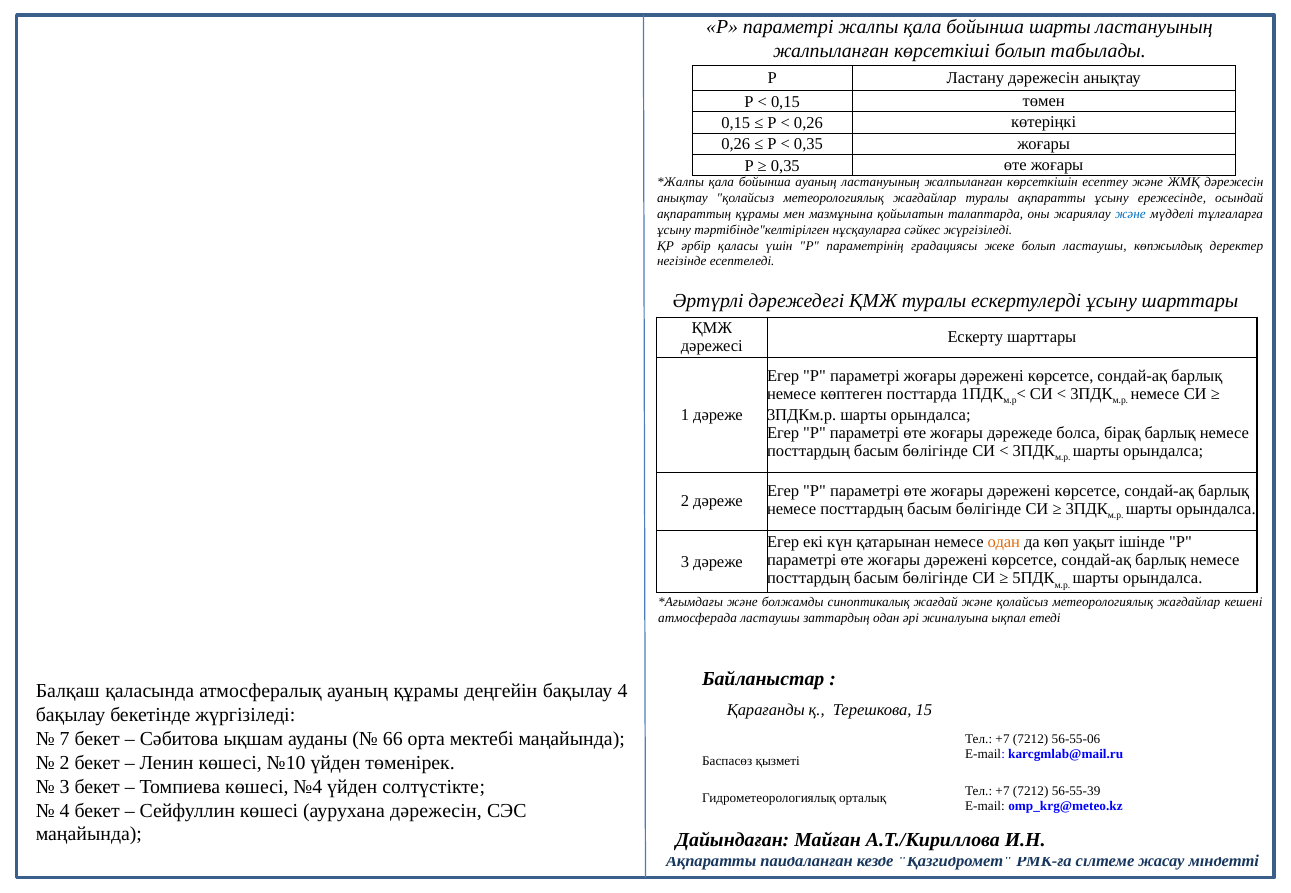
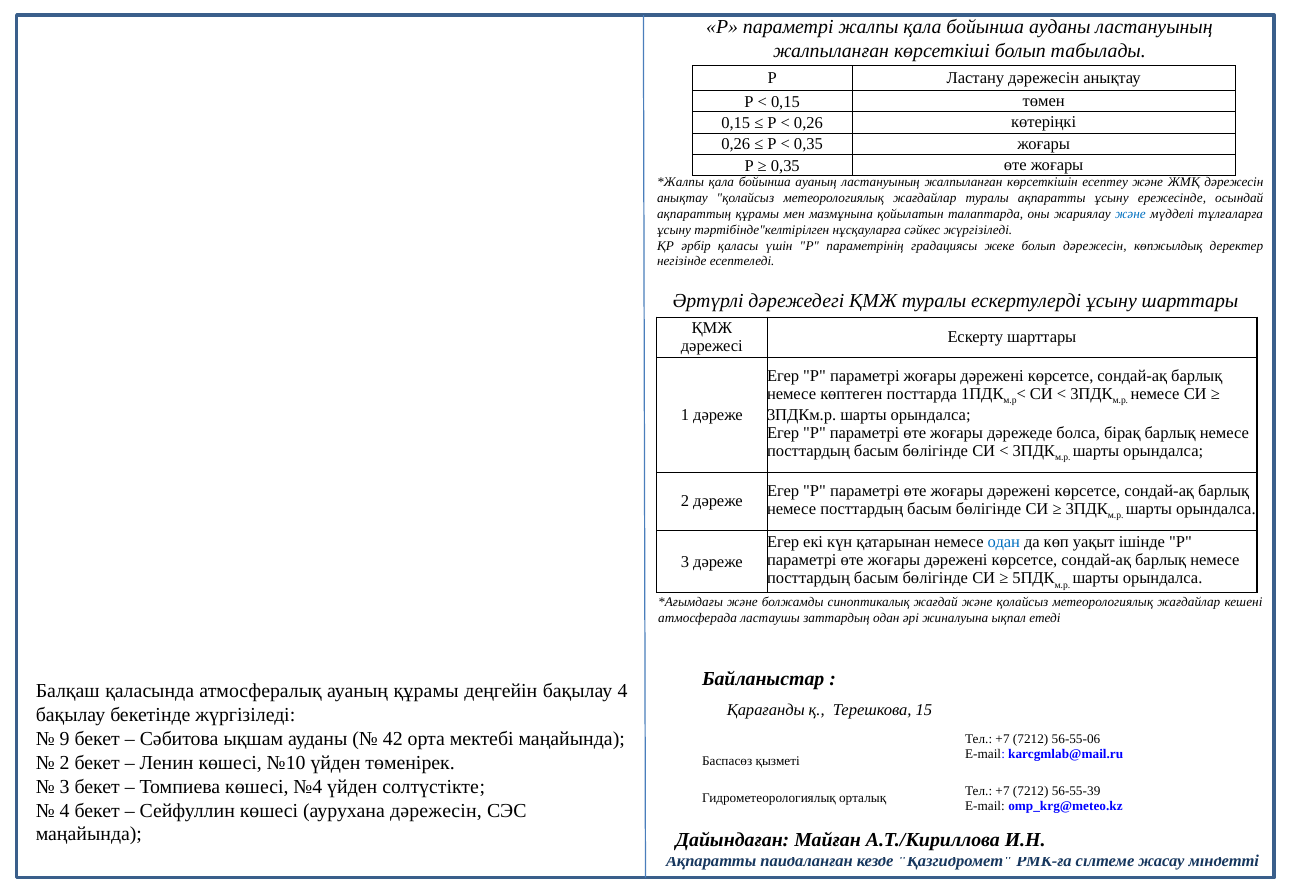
бойынша шарты: шарты -> ауданы (1060, 27)
болып ластаушы: ластаушы -> дәрежесін (1095, 246)
одан colour: orange -> blue (1004, 543)
7: 7 -> 9 (65, 740)
66: 66 -> 42 (393, 740)
